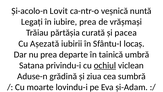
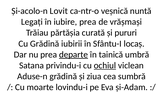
pacea: pacea -> pururi (126, 33)
Cu Așezată: Așezată -> Grădină (45, 43)
departe underline: none -> present (73, 54)
